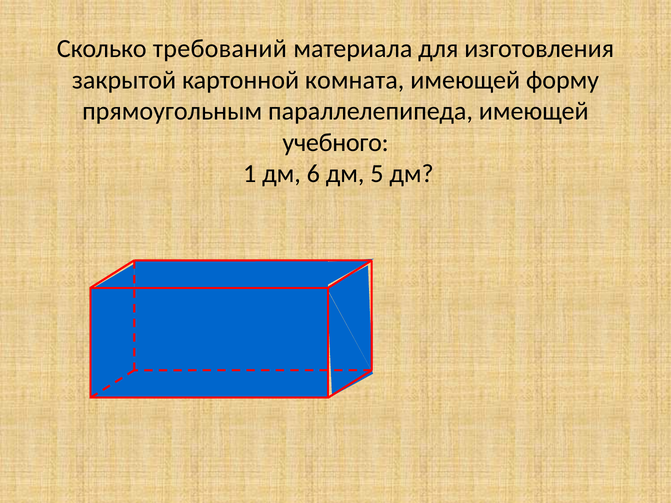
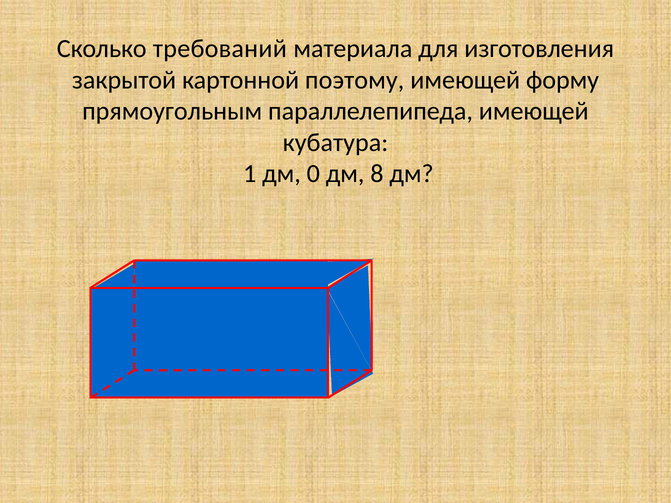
комната: комната -> поэтому (355, 80)
учебного: учебного -> кубатура (335, 143)
6: 6 -> 0 (313, 174)
5: 5 -> 8 (377, 174)
